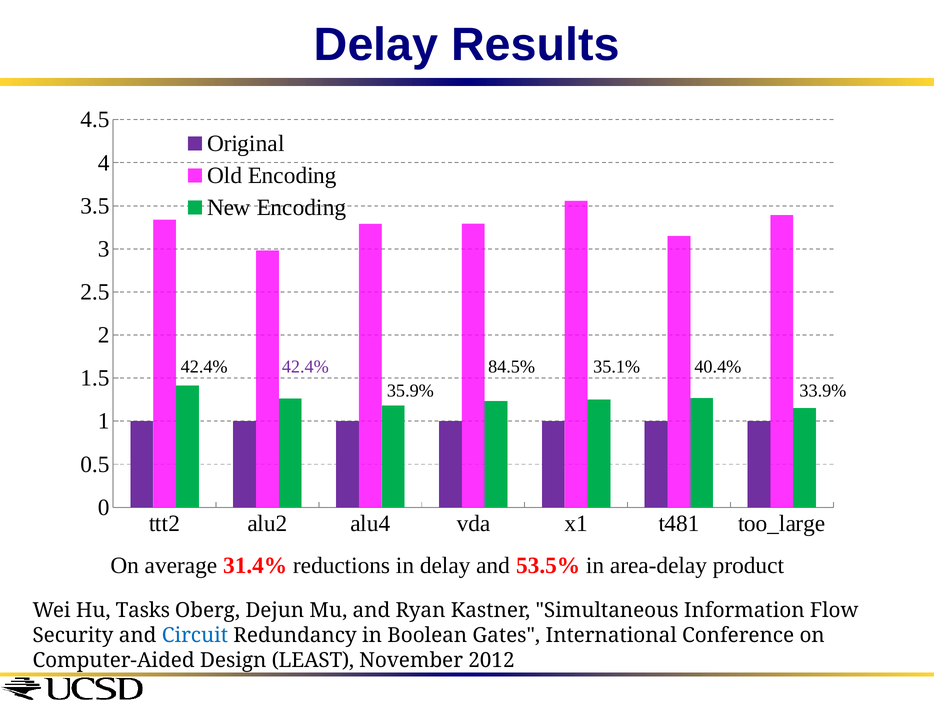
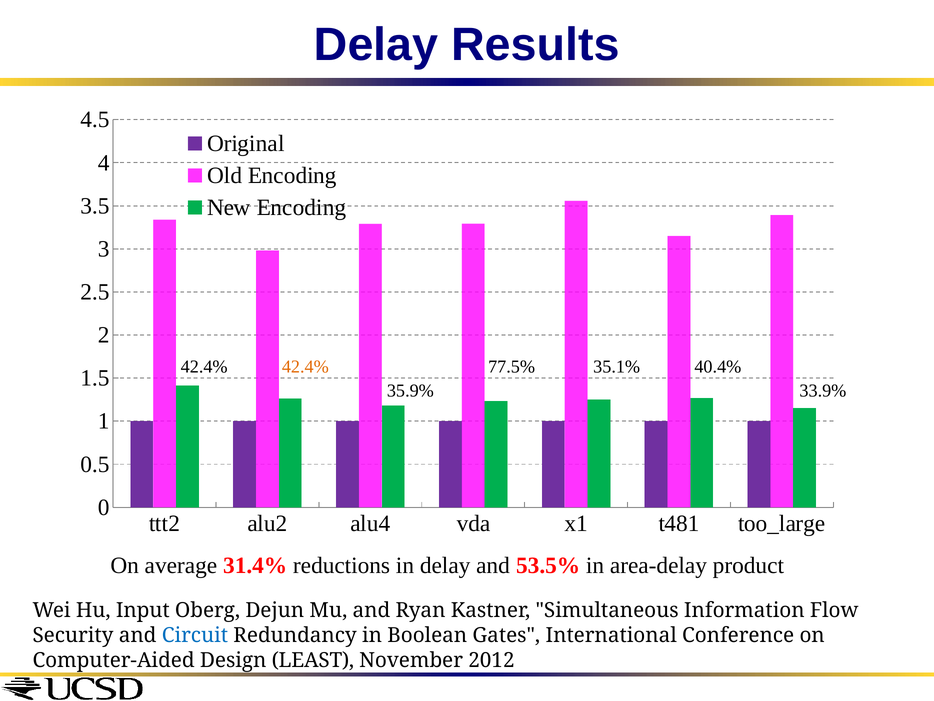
42.4% colour: purple -> orange (305, 367)
84.5%: 84.5% -> 77.5% (512, 367)
Tasks: Tasks -> Input (143, 610)
